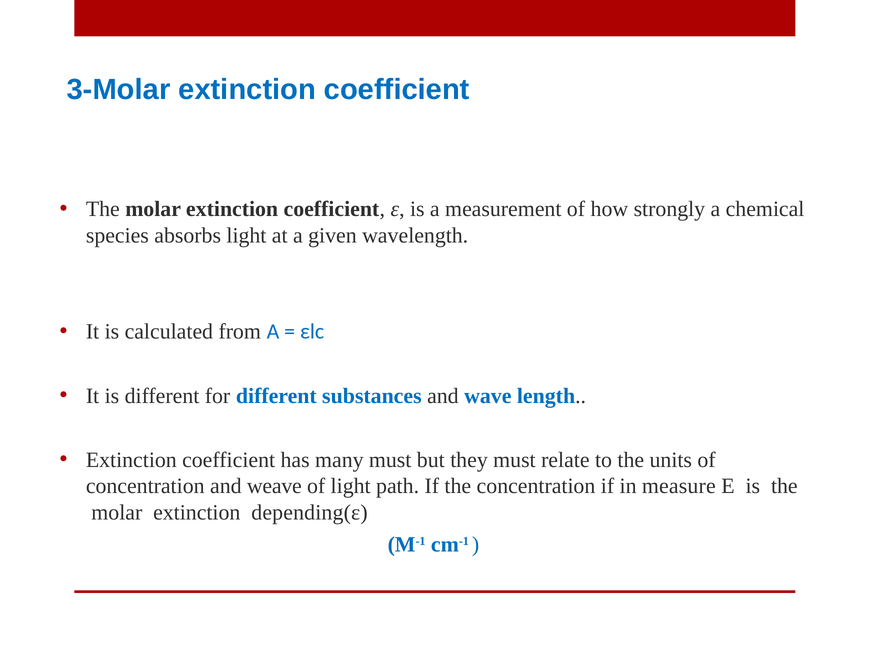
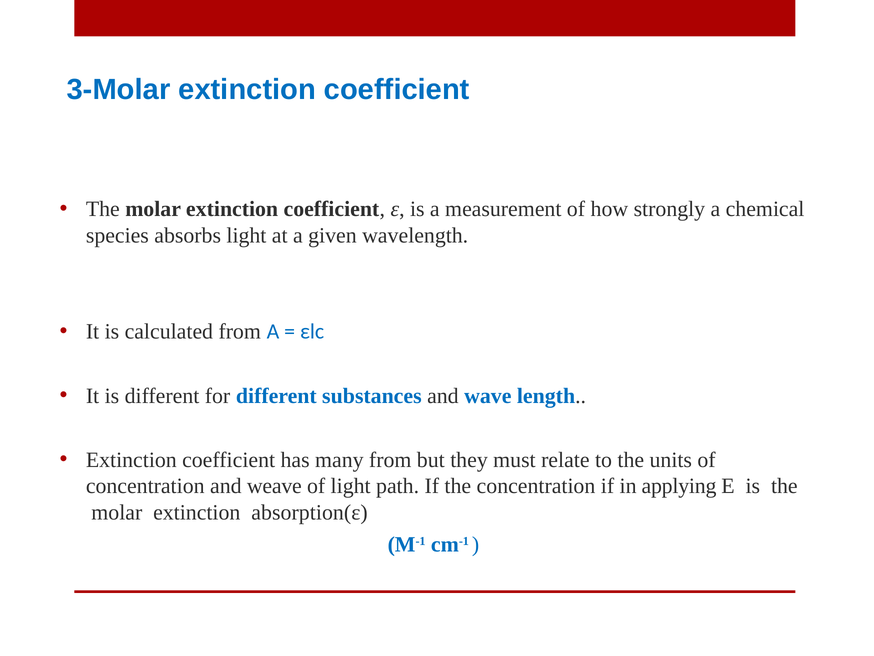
many must: must -> from (390, 460)
measure: measure -> applying (679, 486)
depending(ε: depending(ε -> absorption(ε (310, 512)
